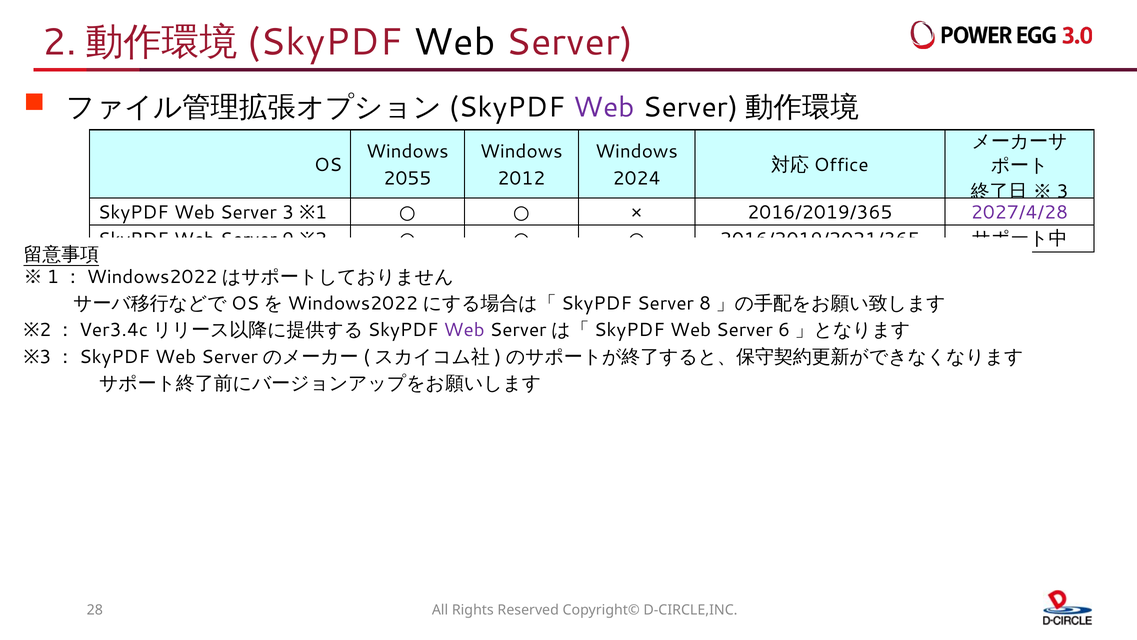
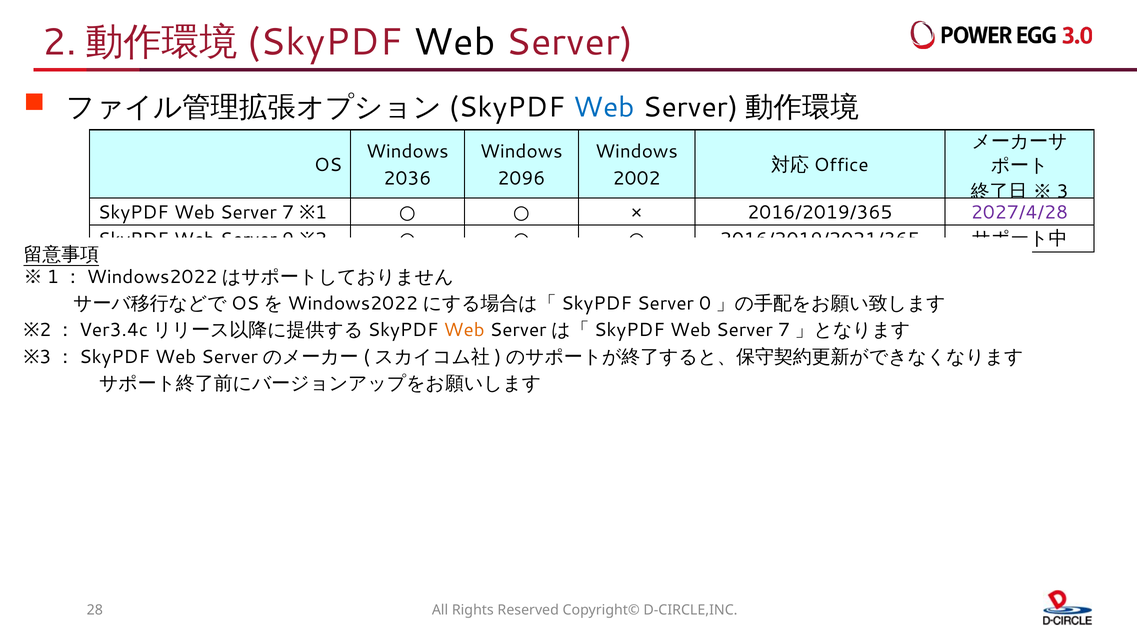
Web colour: purple -> blue (604, 107)
2055: 2055 -> 2036 (407, 178)
2012: 2012 -> 2096 (521, 178)
2024: 2024 -> 2002 (637, 178)
SkyPDF Web Server 3: 3 -> 7 (288, 212)
8: 8 -> 0 (705, 303)
Web colour: purple -> orange (464, 330)
6: 6 -> 7 (784, 330)
